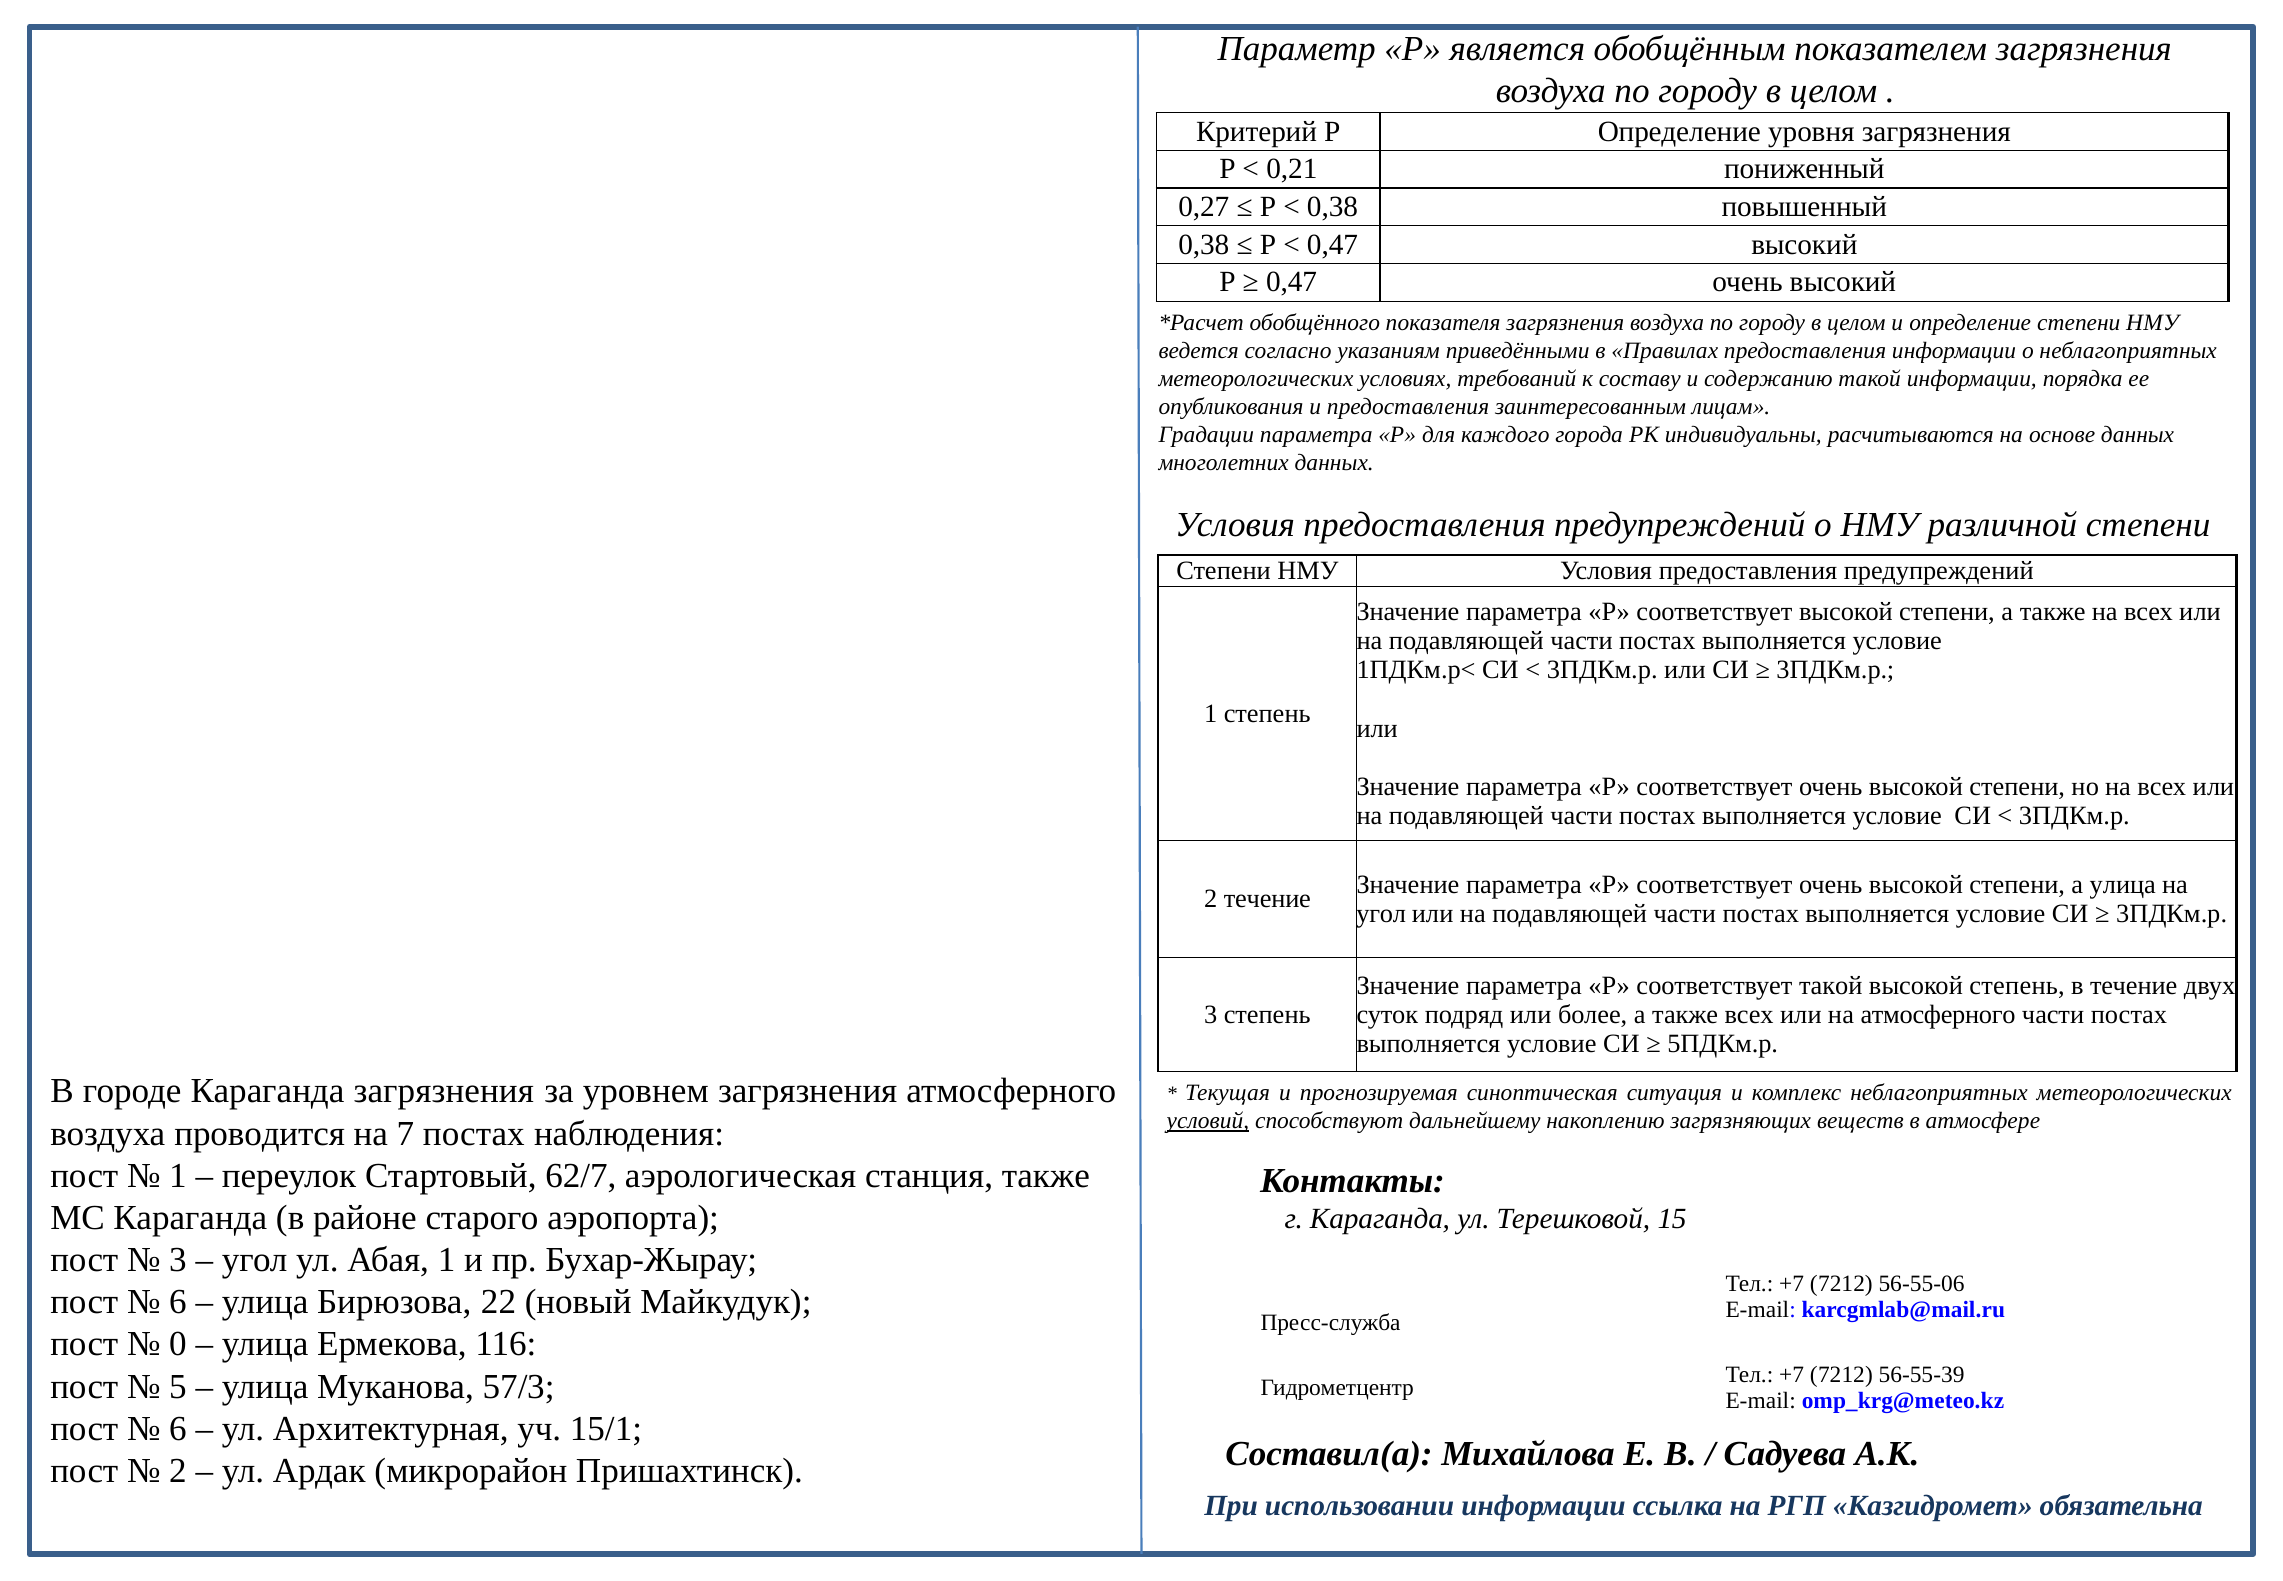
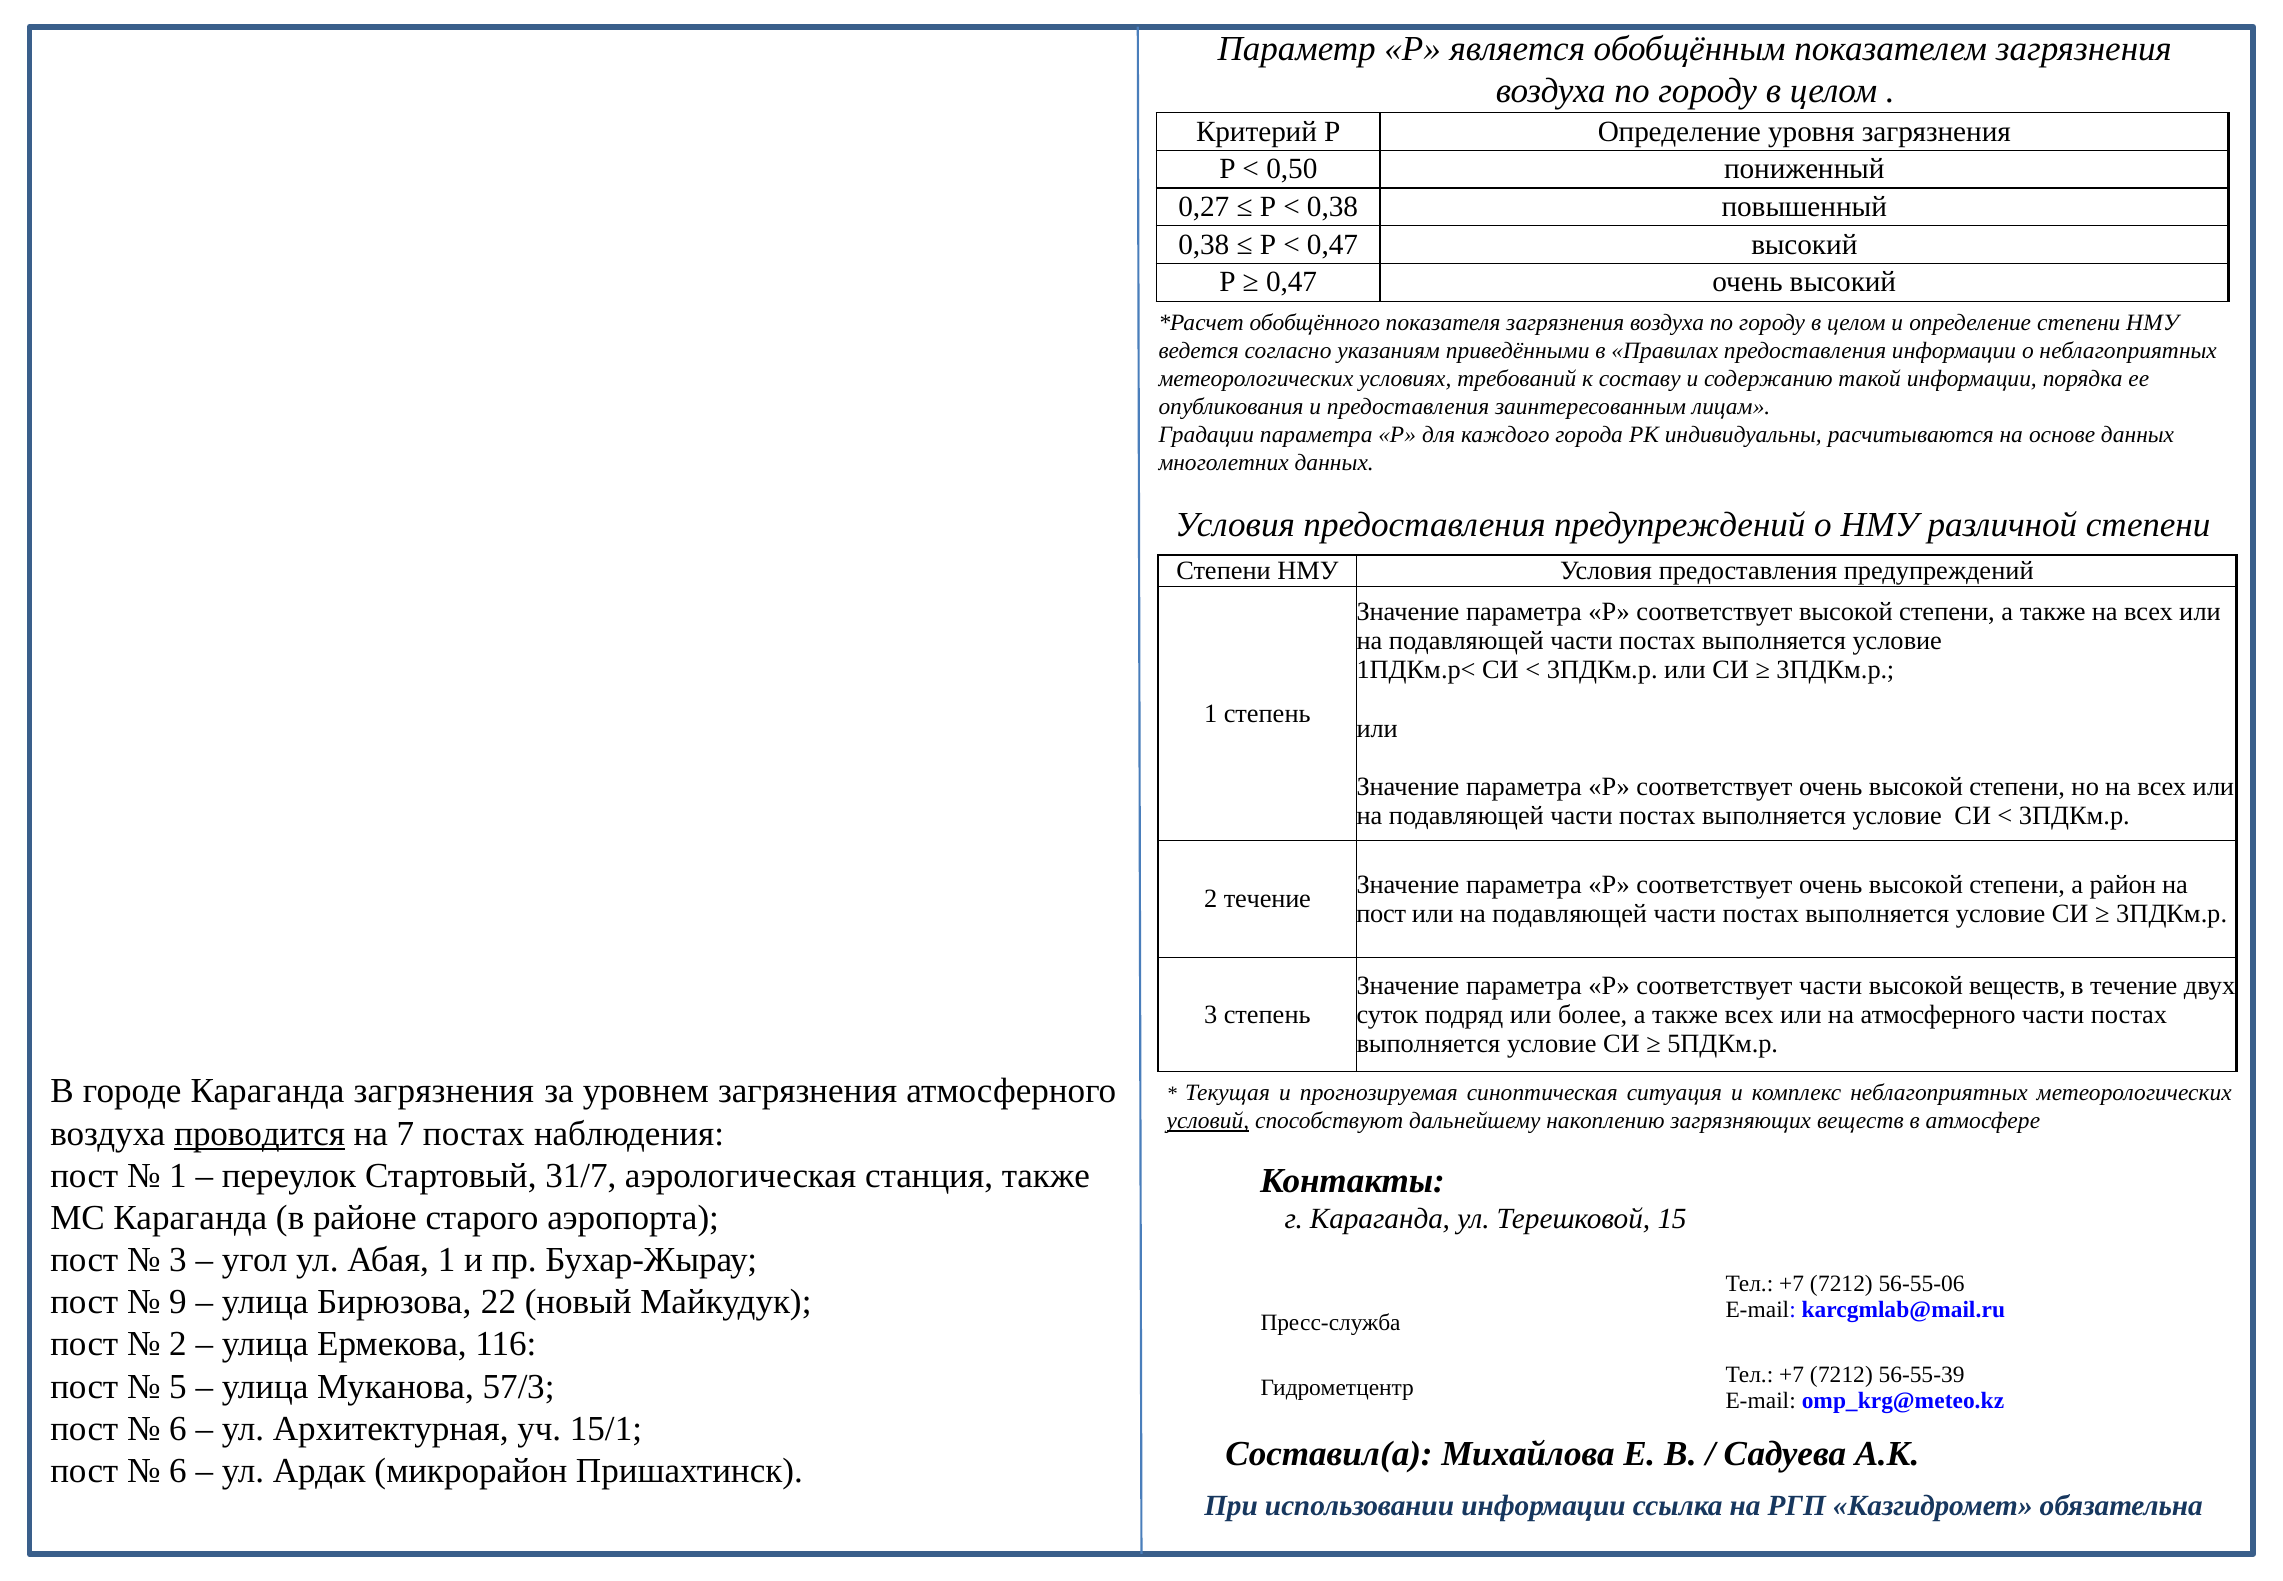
0,21: 0,21 -> 0,50 (1292, 169)
а улица: улица -> район (2123, 884)
угол: угол -> пост (1381, 913)
соответствует такой: такой -> части (1831, 985)
высокой степень: степень -> веществ (2017, 985)
проводится underline: none -> present (260, 1133)
62/7: 62/7 -> 31/7 (581, 1175)
6: 6 -> 9 (178, 1302)
0: 0 -> 2 (178, 1344)
2: 2 -> 6 (178, 1470)
